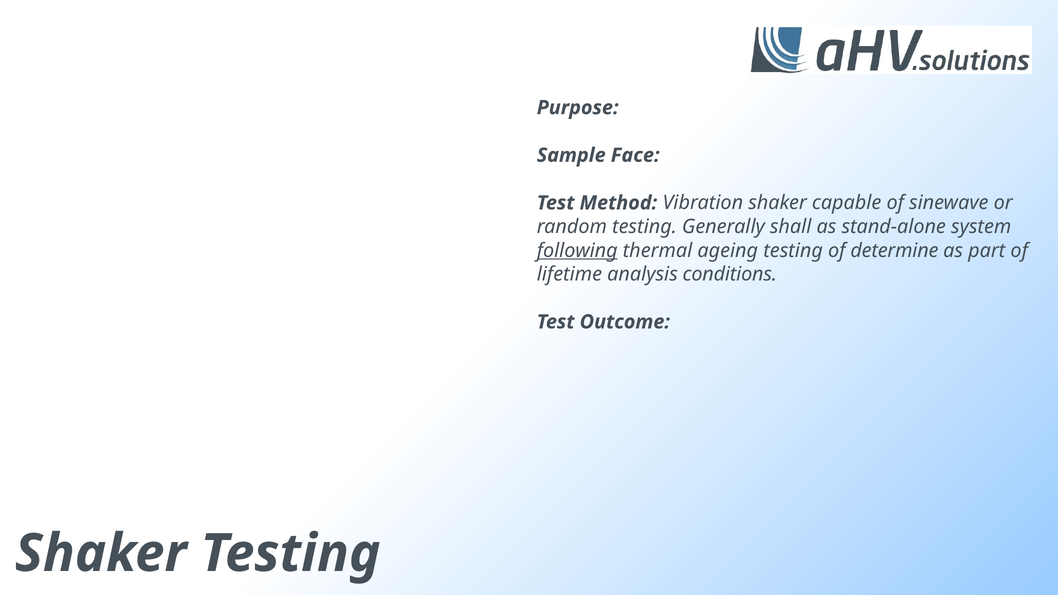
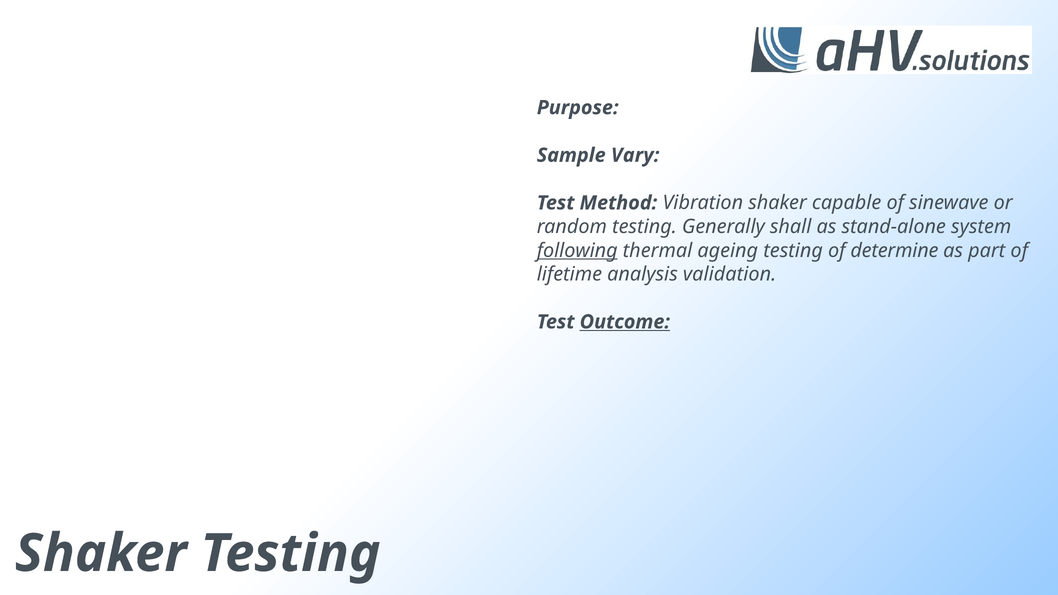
Face: Face -> Vary (635, 155)
conditions: conditions -> validation (730, 274)
Outcome underline: none -> present (625, 322)
